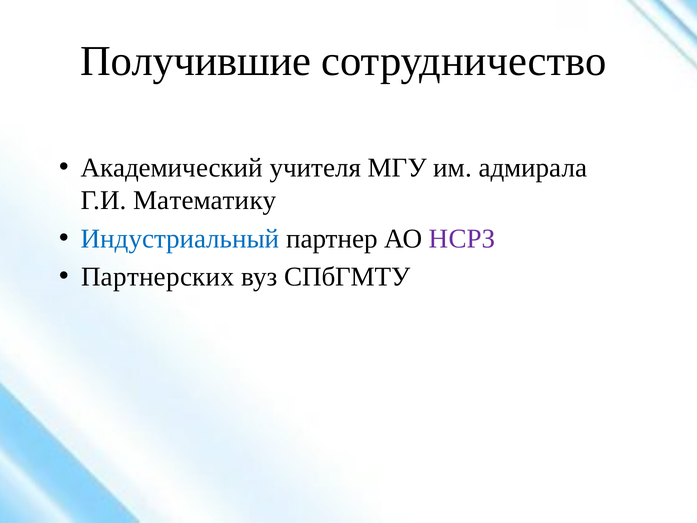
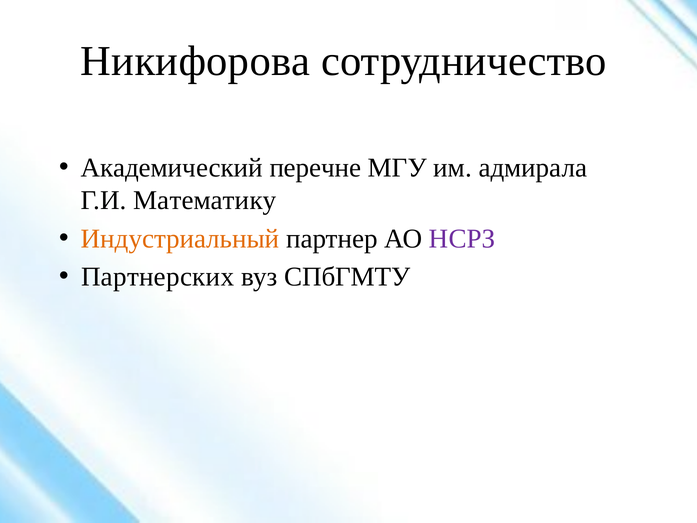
Получившие: Получившие -> Никифорова (195, 61)
учителя: учителя -> перечне (315, 168)
Индустриальный colour: blue -> orange (180, 238)
